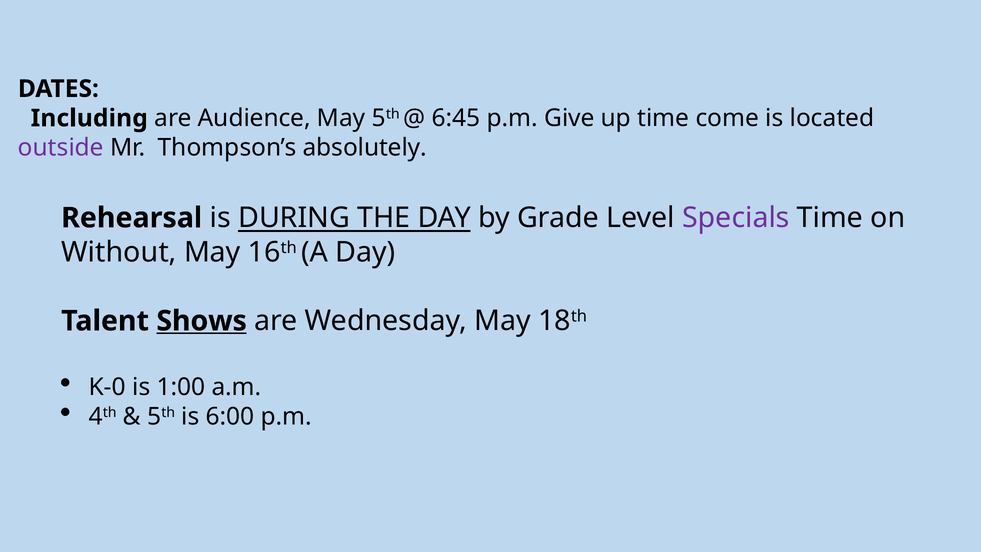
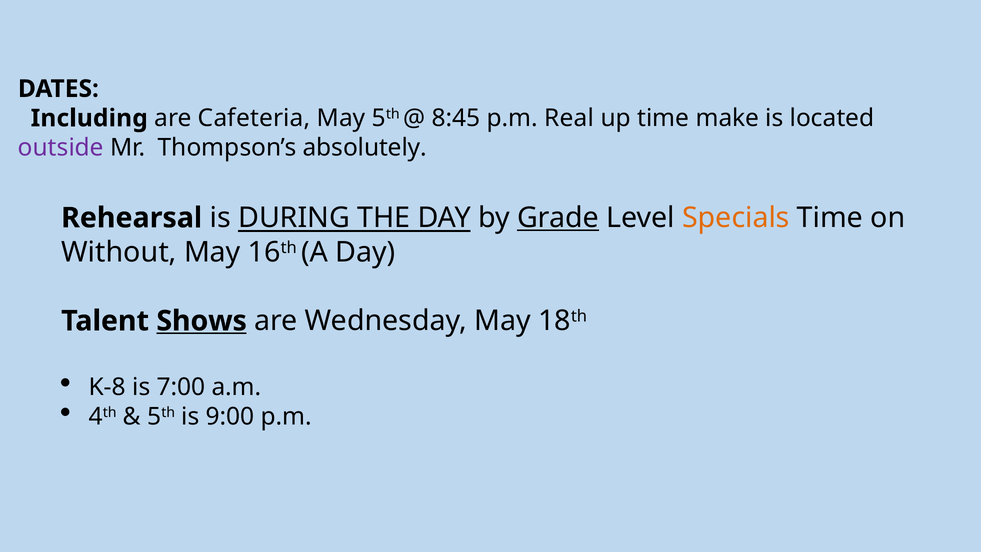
Audience: Audience -> Cafeteria (254, 118)
6:45: 6:45 -> 8:45 (456, 118)
Give: Give -> Real (569, 118)
come: come -> make (727, 118)
Grade underline: none -> present (558, 218)
Specials colour: purple -> orange (736, 218)
K-0: K-0 -> K-8 (107, 387)
1:00: 1:00 -> 7:00 (181, 387)
6:00: 6:00 -> 9:00 (230, 416)
